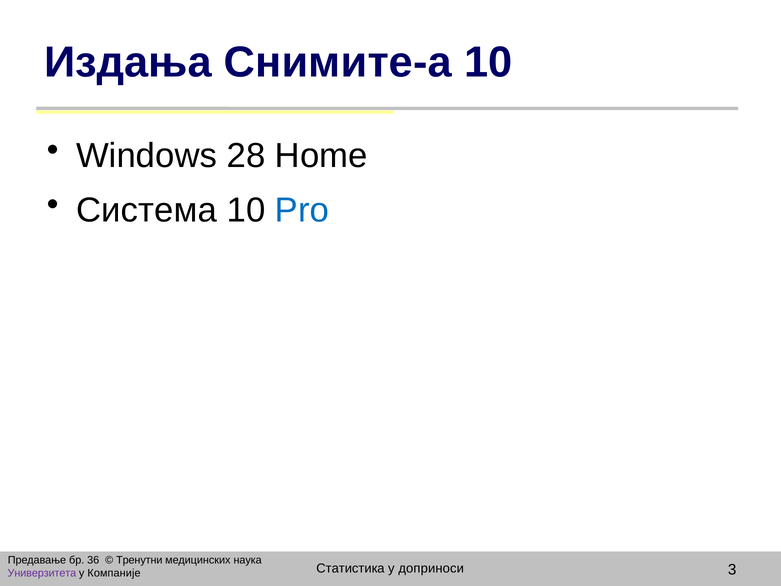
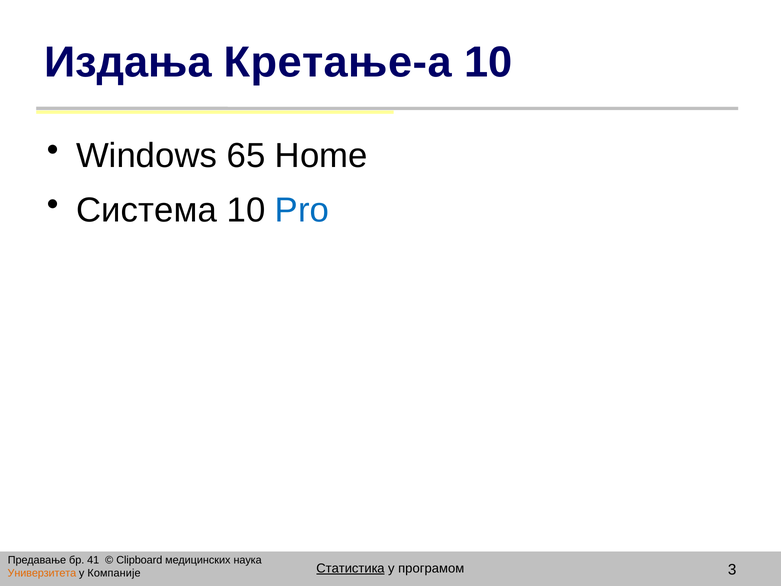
Снимите-а: Снимите-а -> Кретање-а (338, 62)
28: 28 -> 65 (246, 156)
36: 36 -> 41 (93, 560)
Тренутни: Тренутни -> Clipboard (139, 560)
Статистика underline: none -> present (350, 568)
доприноси: доприноси -> програмом (431, 568)
Универзитета colour: purple -> orange (42, 573)
